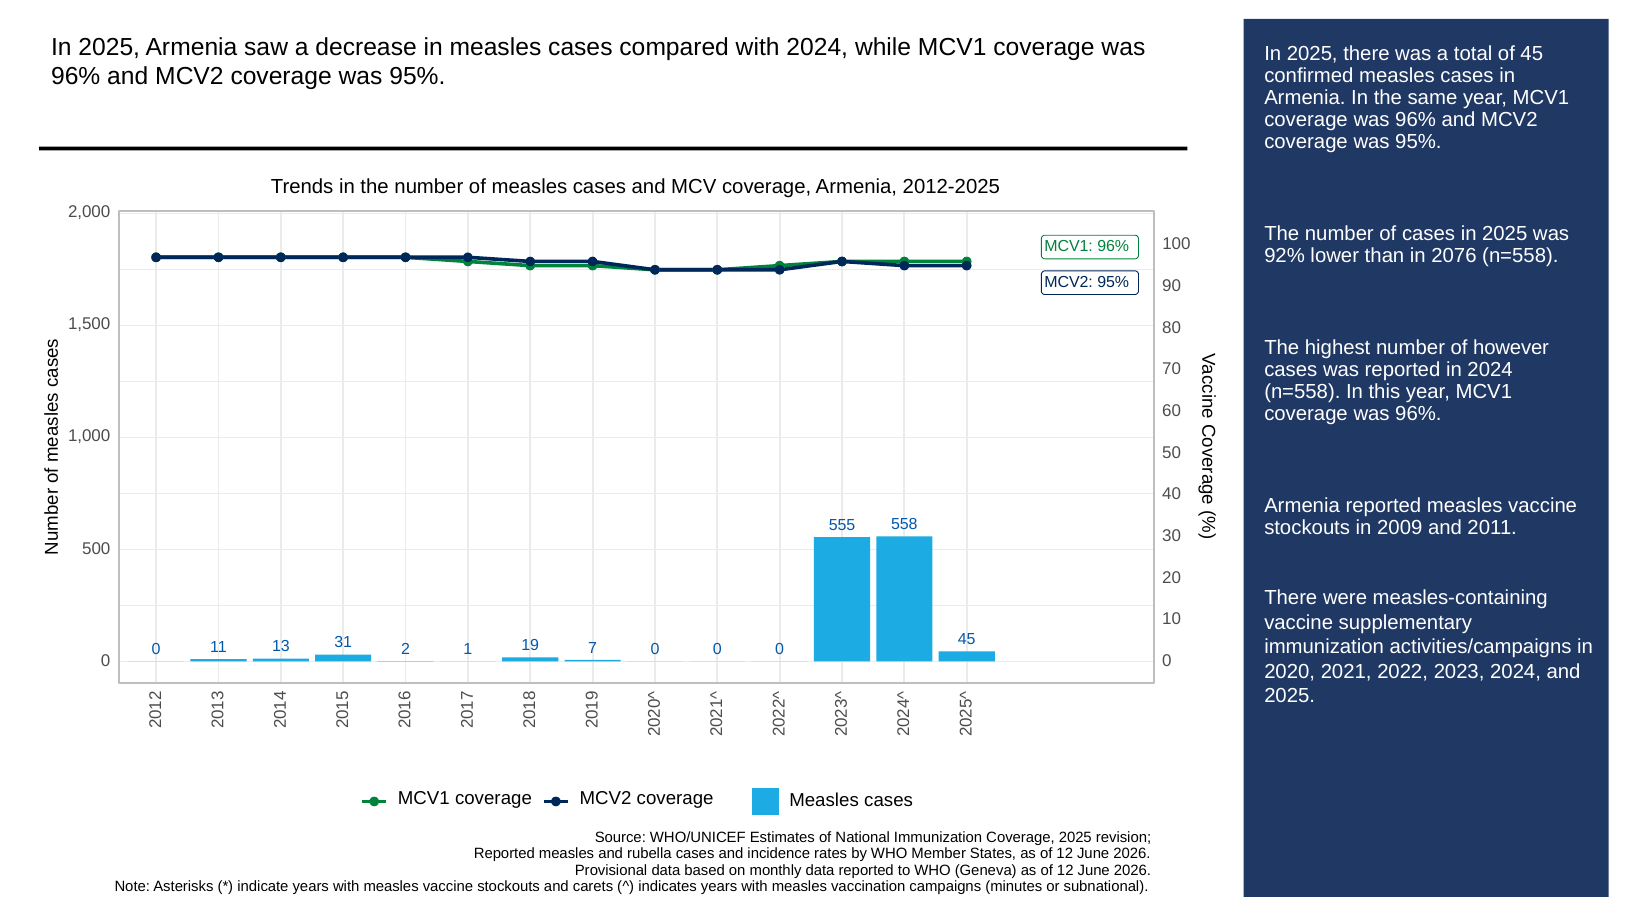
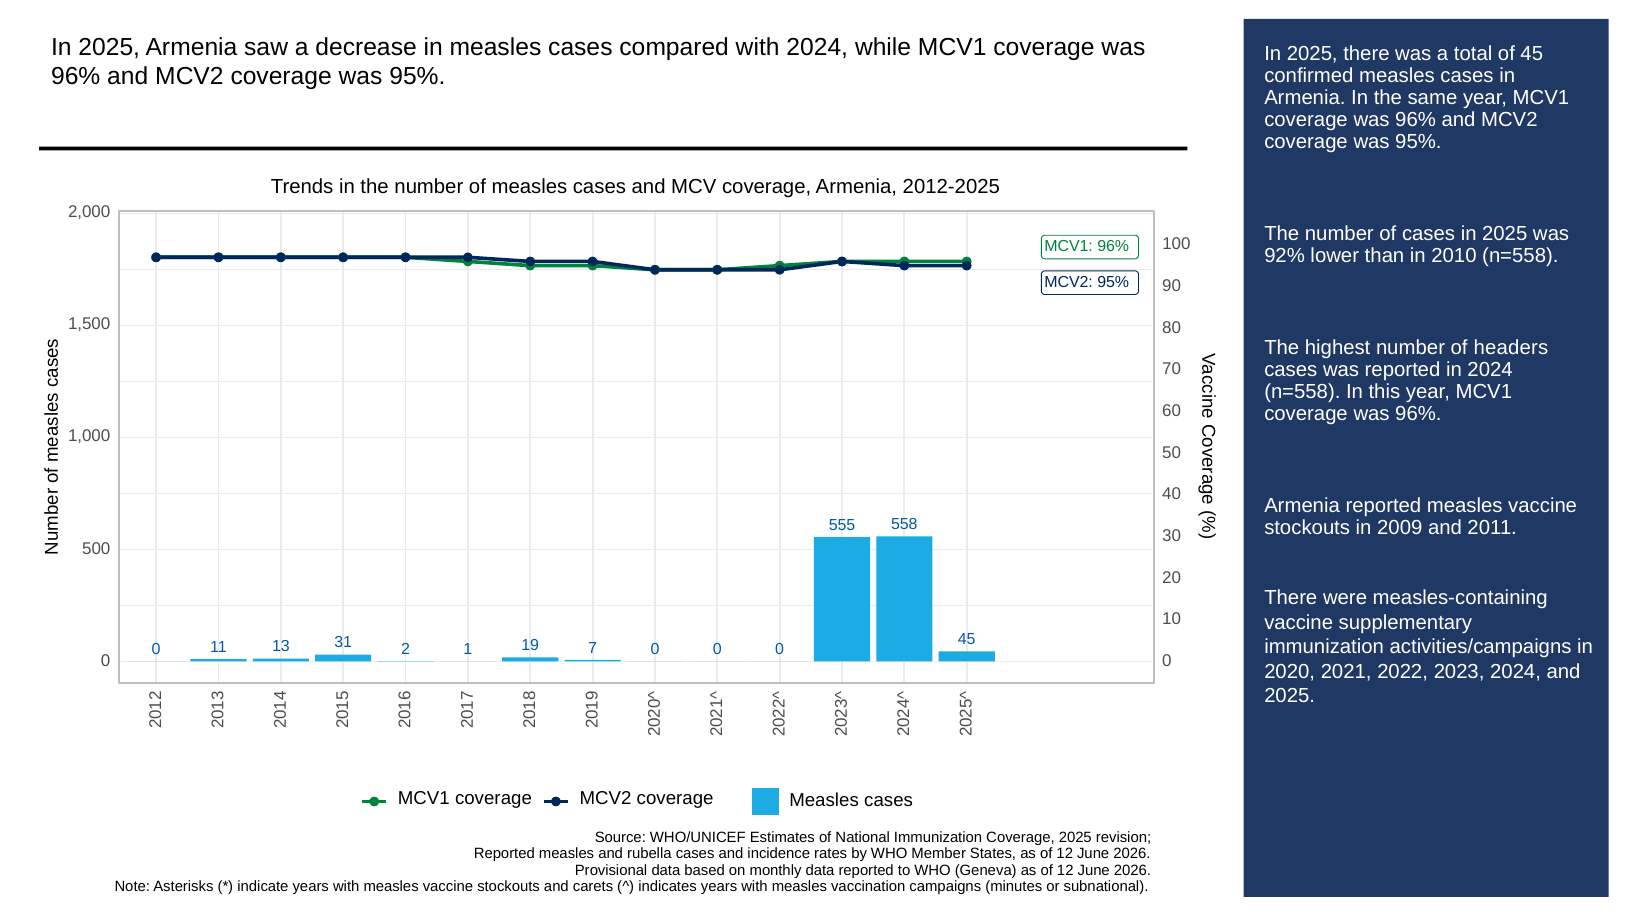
2076: 2076 -> 2010 (1454, 256)
however: however -> headers (1511, 348)
